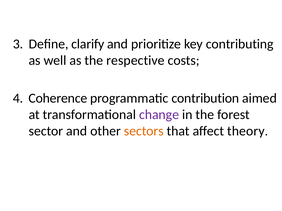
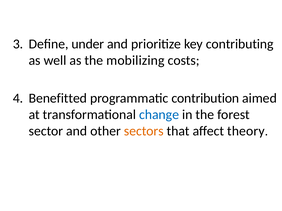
clarify: clarify -> under (88, 44)
respective: respective -> mobilizing (135, 60)
Coherence: Coherence -> Benefitted (58, 98)
change colour: purple -> blue (159, 115)
